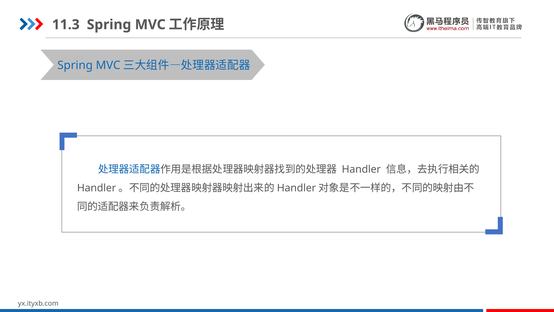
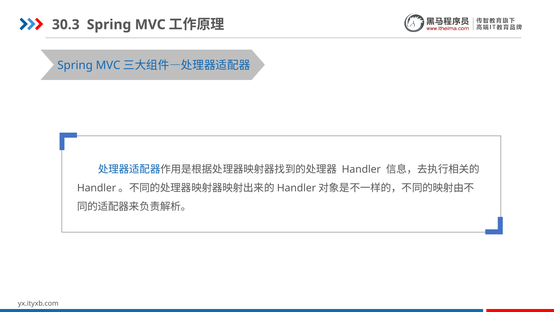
11.3: 11.3 -> 30.3 (66, 25)
